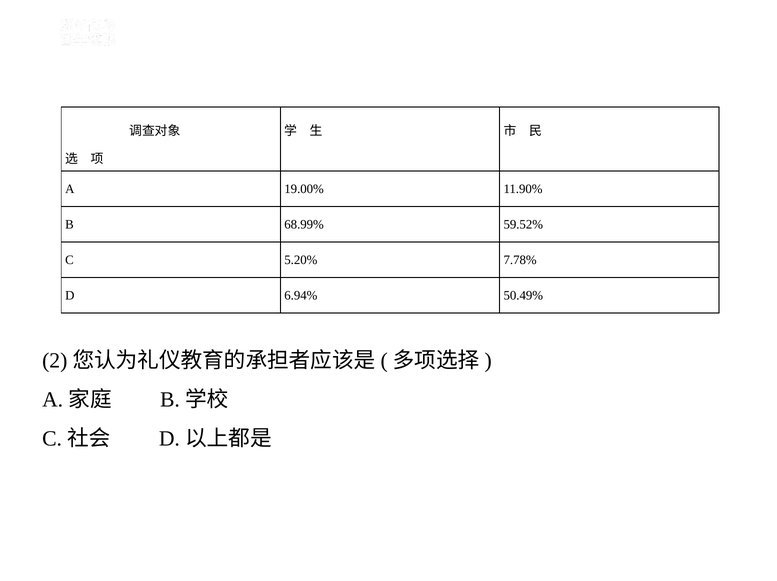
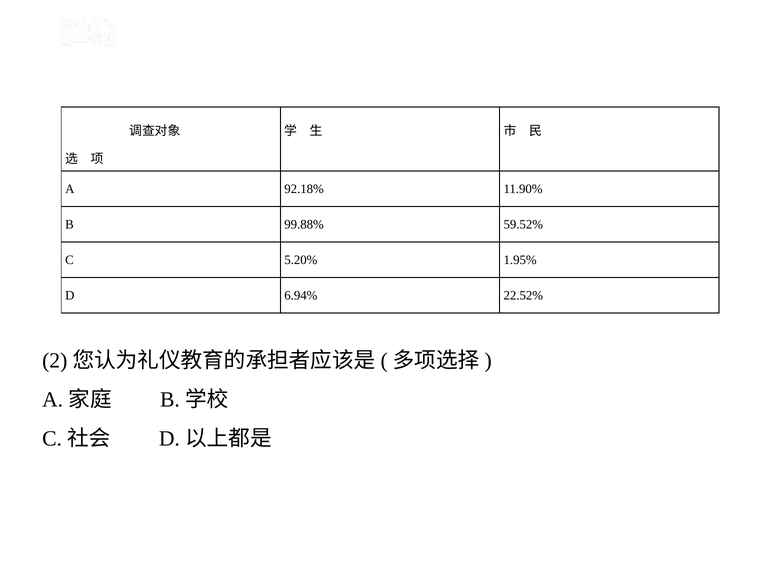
19.00%: 19.00% -> 92.18% (304, 189)
68.99%: 68.99% -> 99.88% (304, 225)
7.78%: 7.78% -> 1.95% (520, 260)
50.49%: 50.49% -> 22.52% (523, 296)
